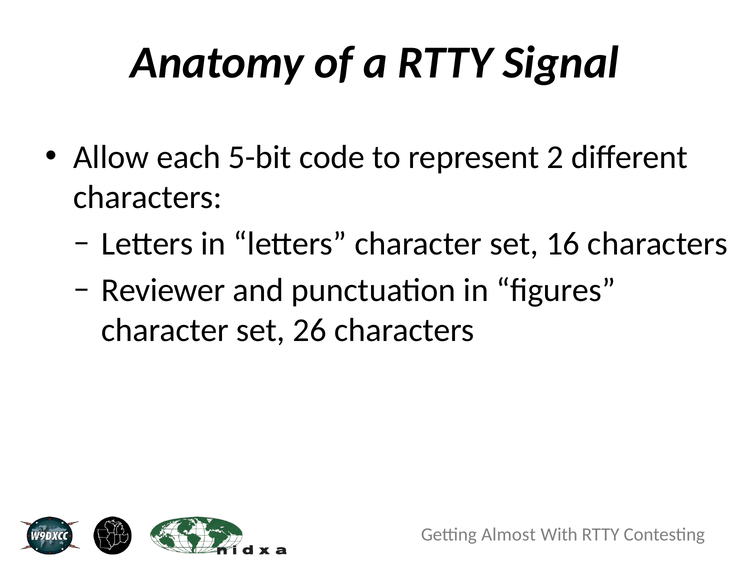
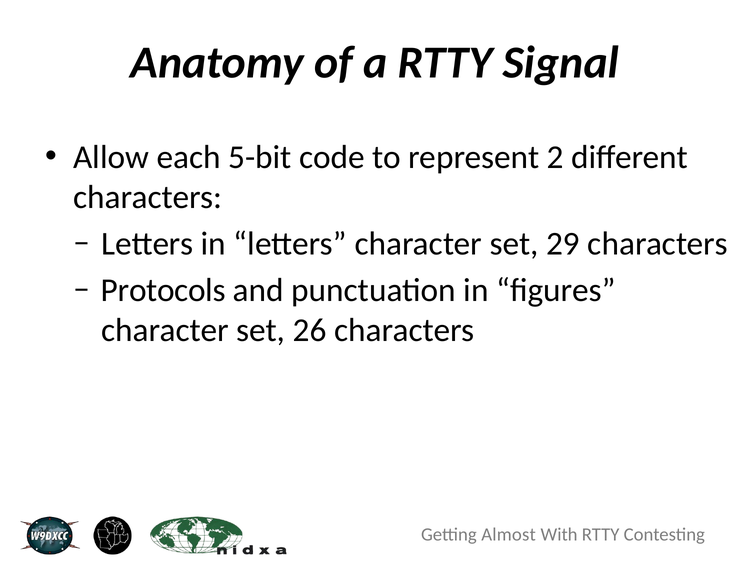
16: 16 -> 29 (563, 244)
Reviewer: Reviewer -> Protocols (163, 291)
